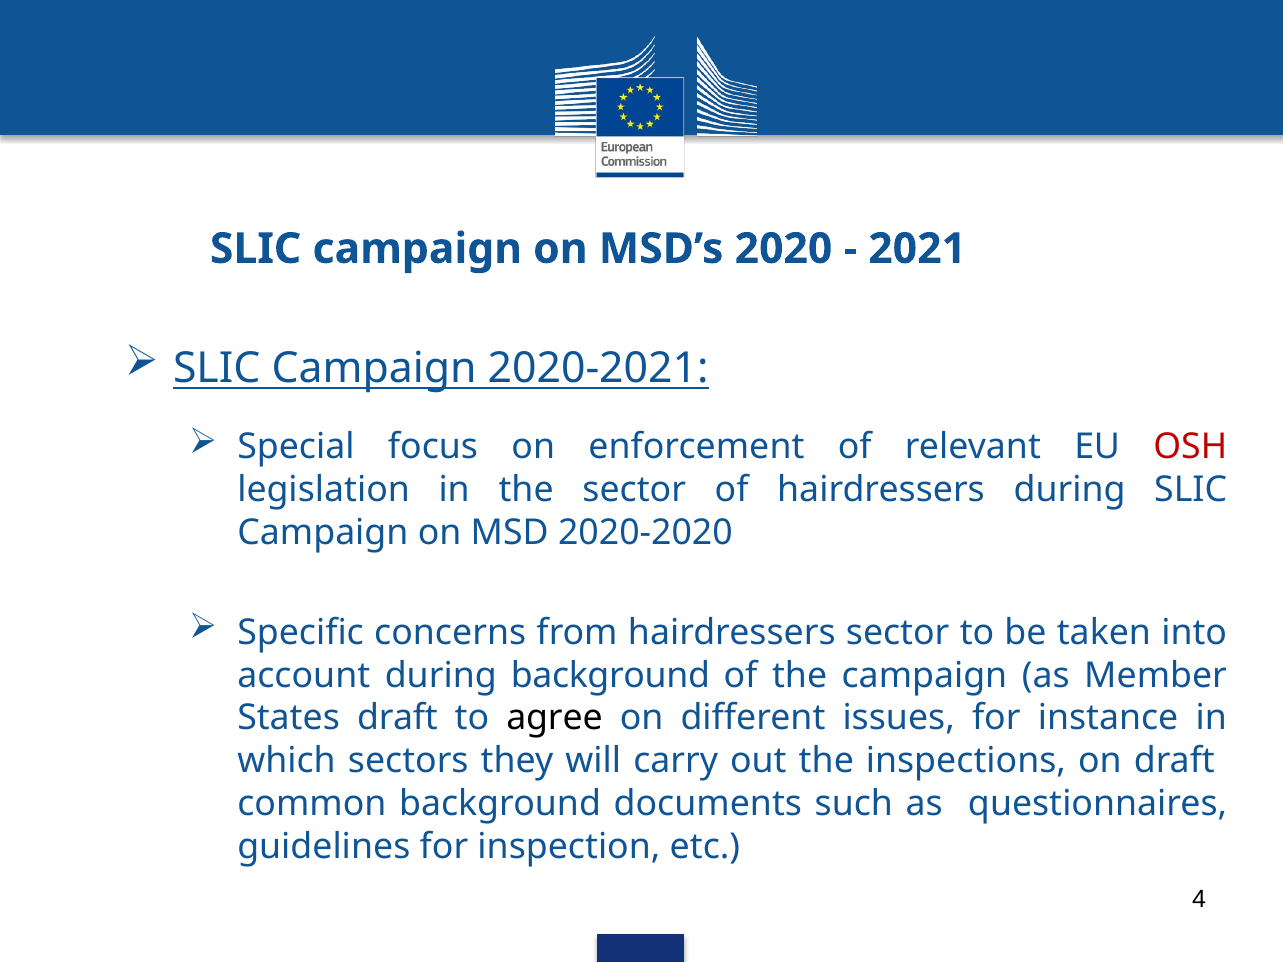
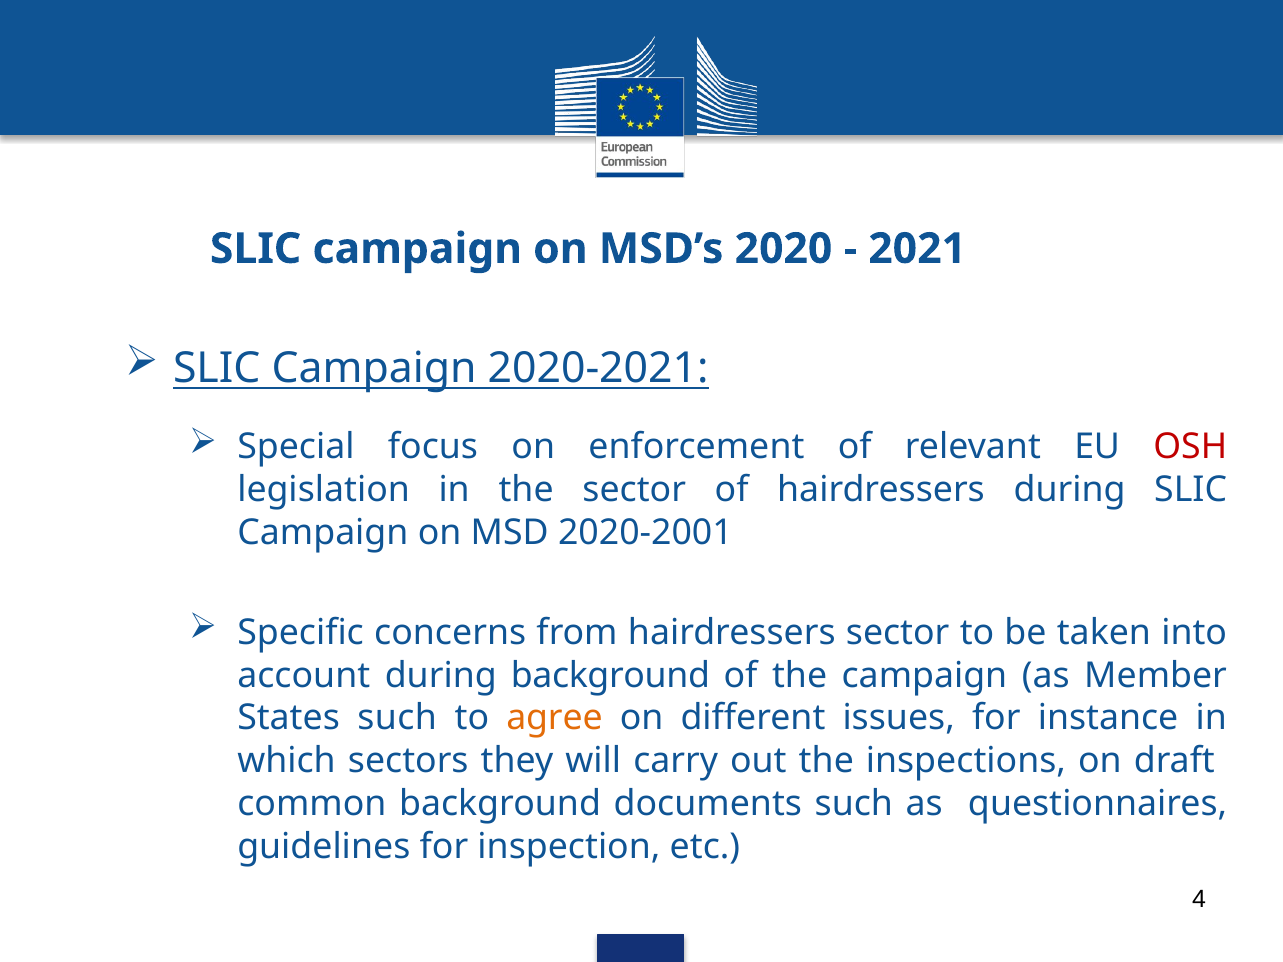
2020-2020: 2020-2020 -> 2020-2001 (645, 533)
States draft: draft -> such (397, 718)
agree colour: black -> orange (554, 718)
